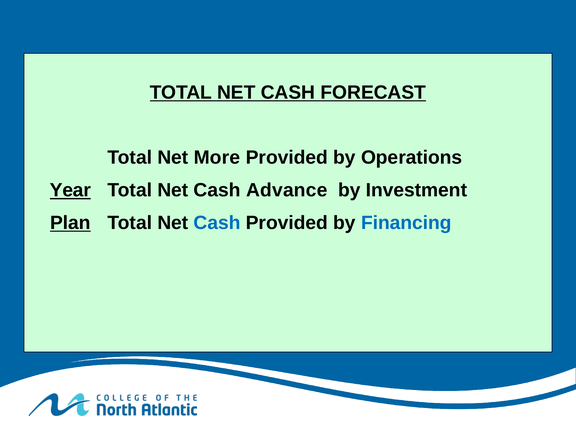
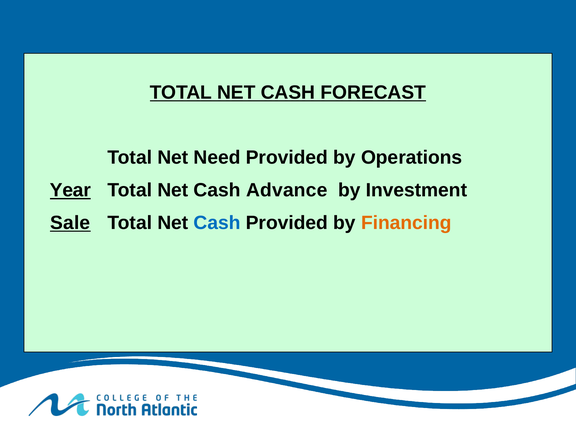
More: More -> Need (217, 158)
Plan: Plan -> Sale (70, 223)
Financing colour: blue -> orange (406, 223)
